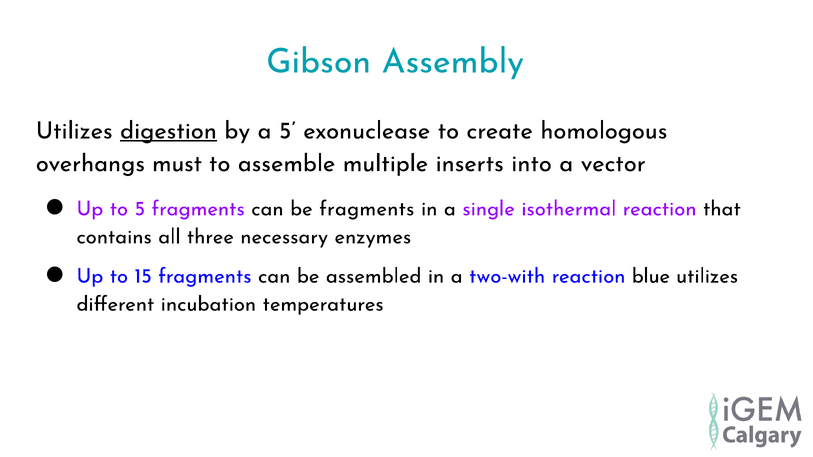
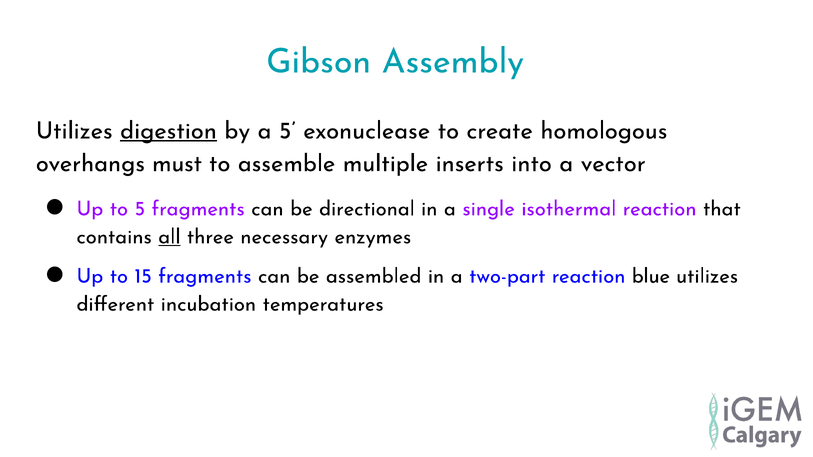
be fragments: fragments -> directional (367, 209)
all underline: none -> present (169, 237)
two-with: two-with -> two-part (507, 276)
